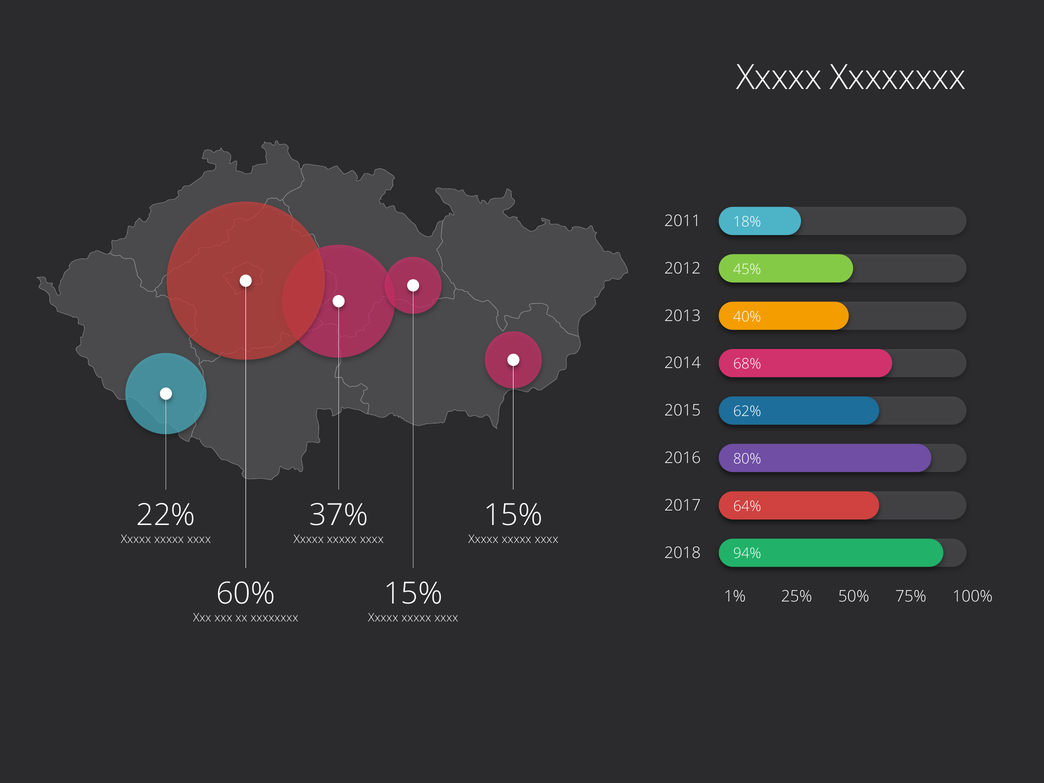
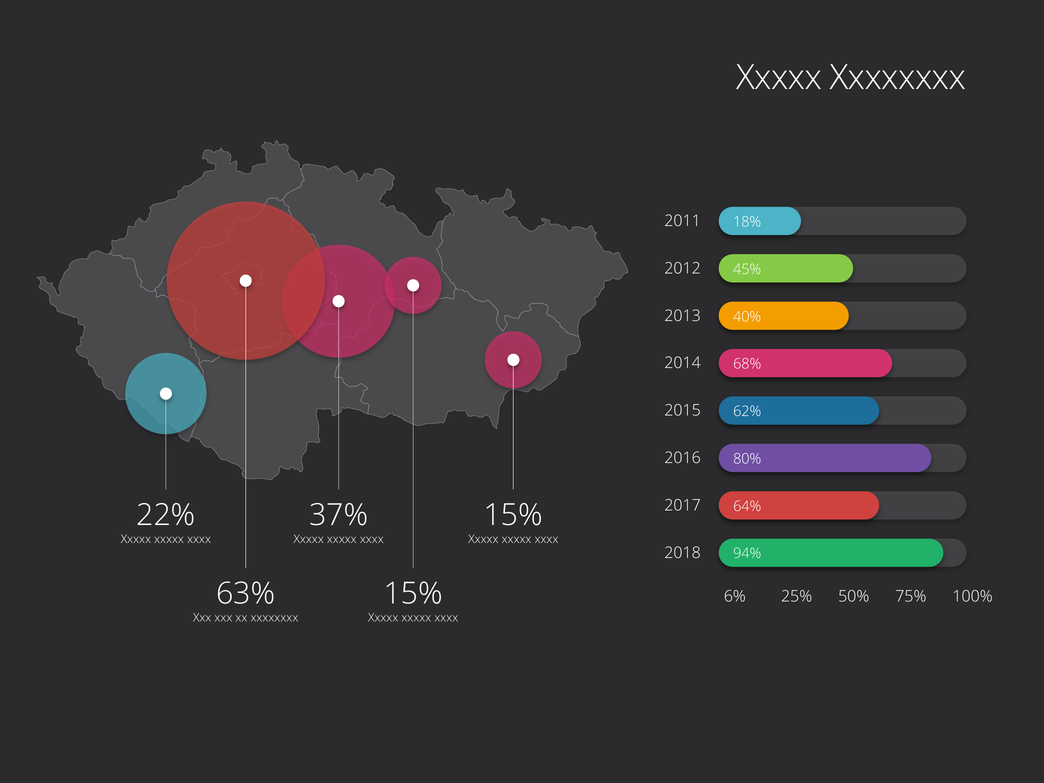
60%: 60% -> 63% (246, 594)
1%: 1% -> 6% (735, 597)
